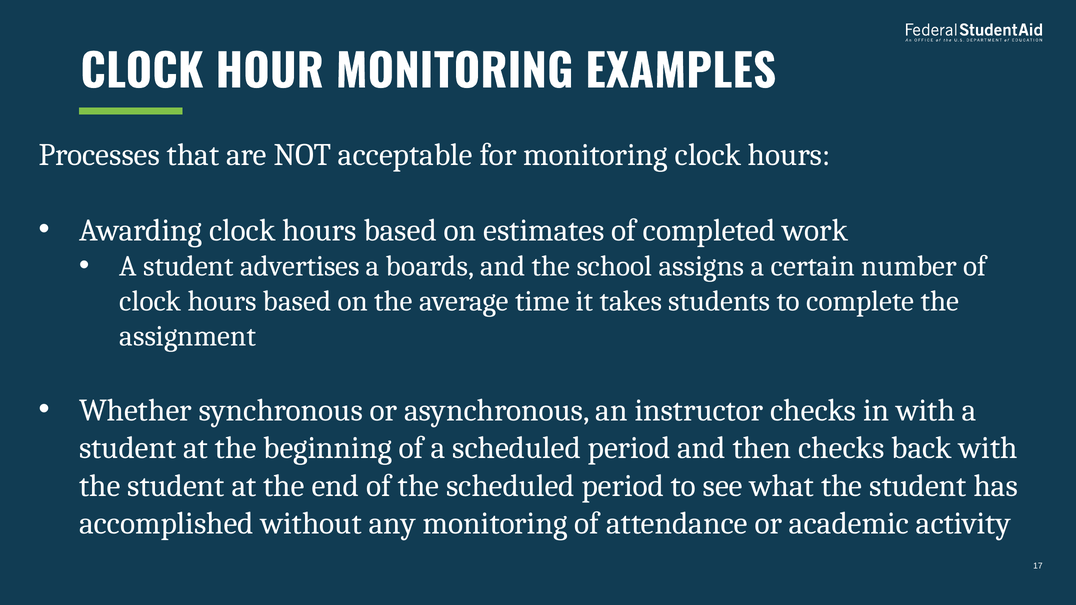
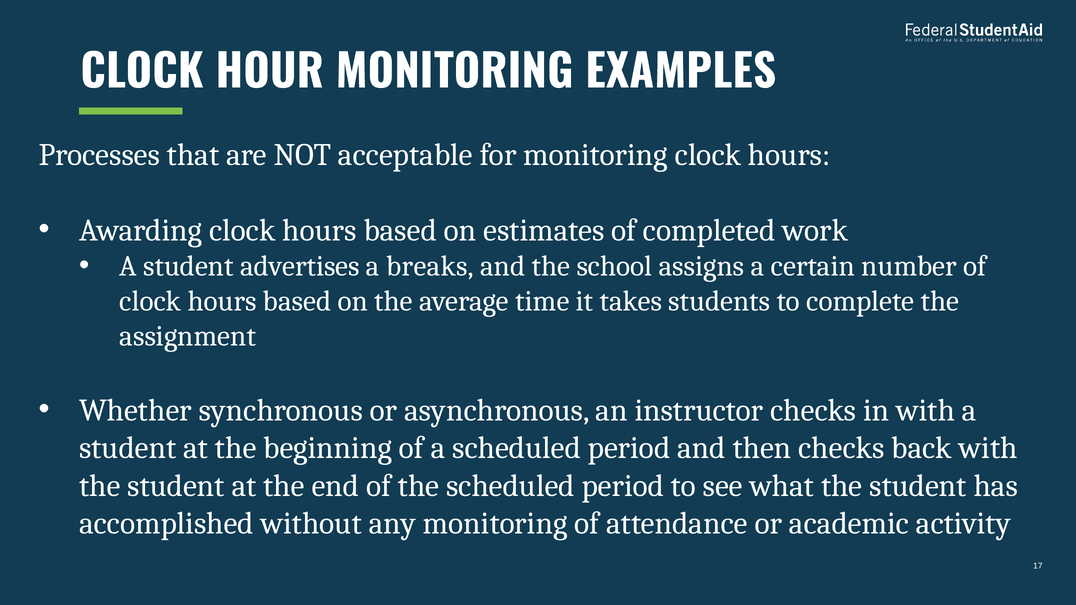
boards: boards -> breaks (430, 266)
